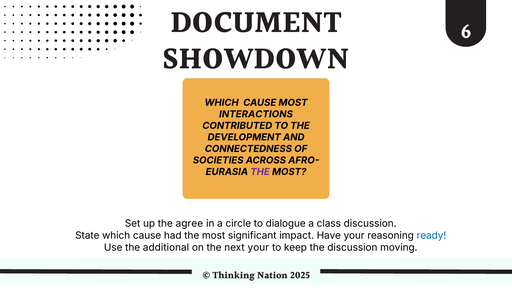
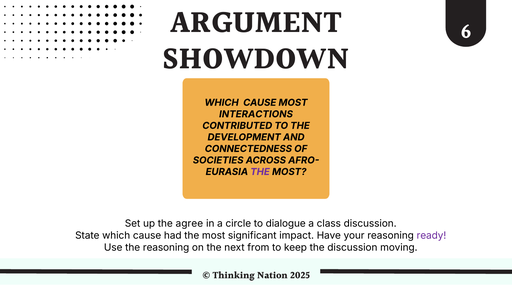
DOCUMENT: DOCUMENT -> ARGUMENT (256, 23)
ready colour: blue -> purple (431, 236)
the additional: additional -> reasoning (166, 248)
next your: your -> from (258, 248)
